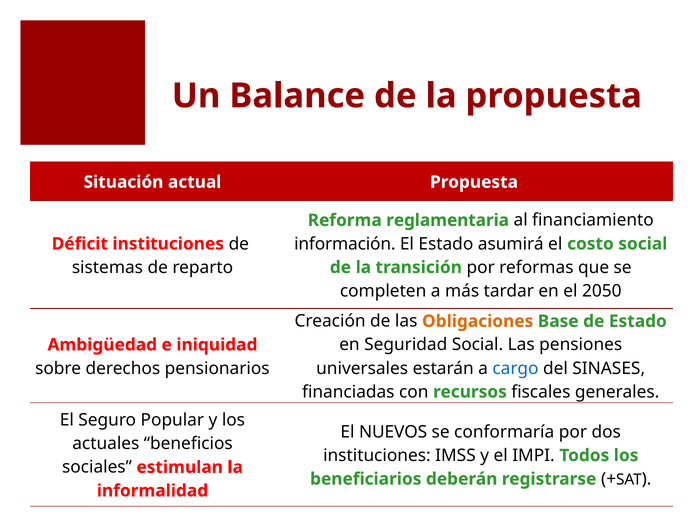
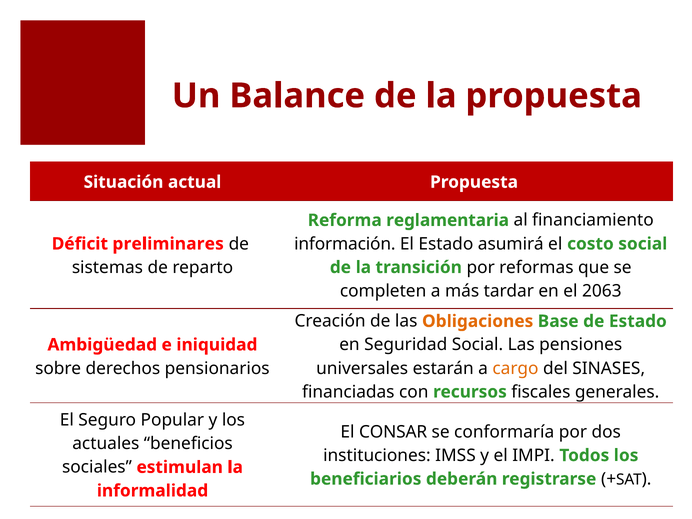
Déficit instituciones: instituciones -> preliminares (168, 244)
2050: 2050 -> 2063 (602, 291)
cargo colour: blue -> orange (516, 368)
NUEVOS: NUEVOS -> CONSAR (393, 432)
